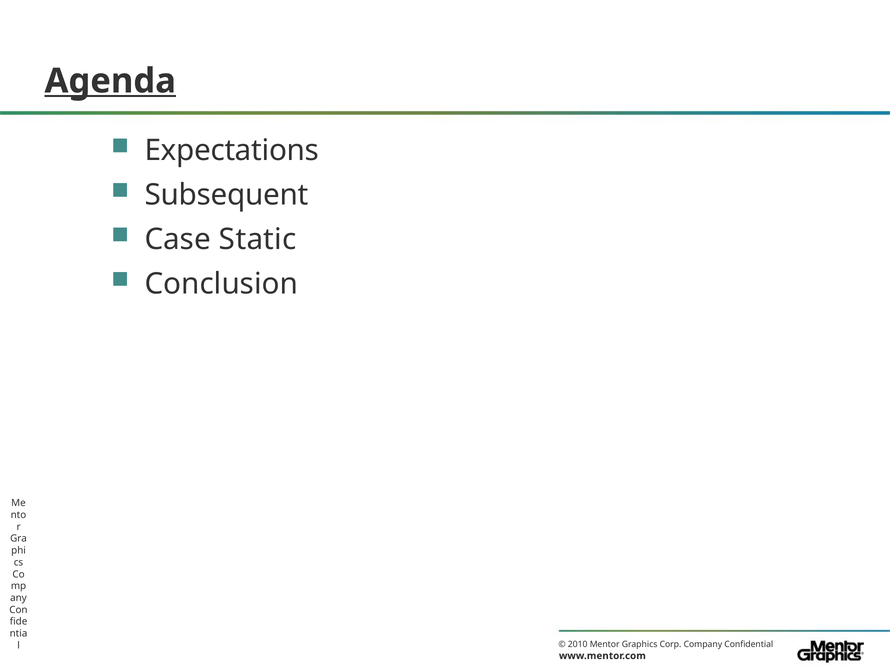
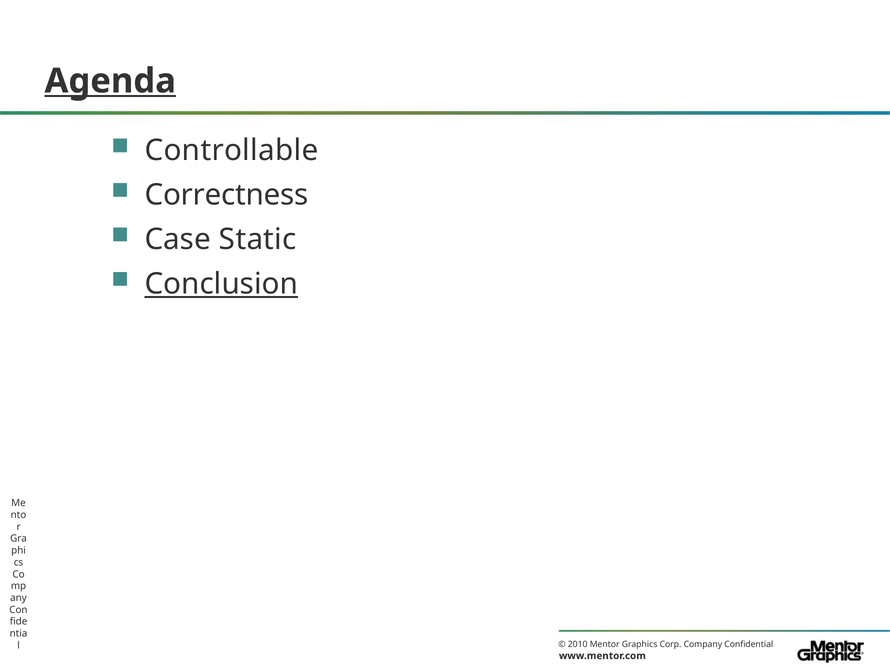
Expectations: Expectations -> Controllable (232, 150)
Subsequent: Subsequent -> Correctness (227, 195)
Conclusion underline: none -> present (221, 284)
